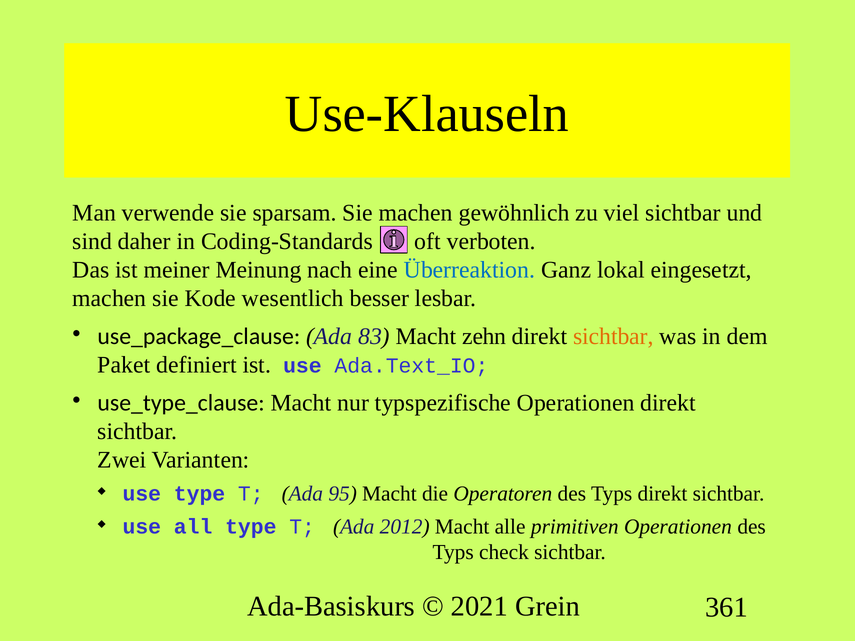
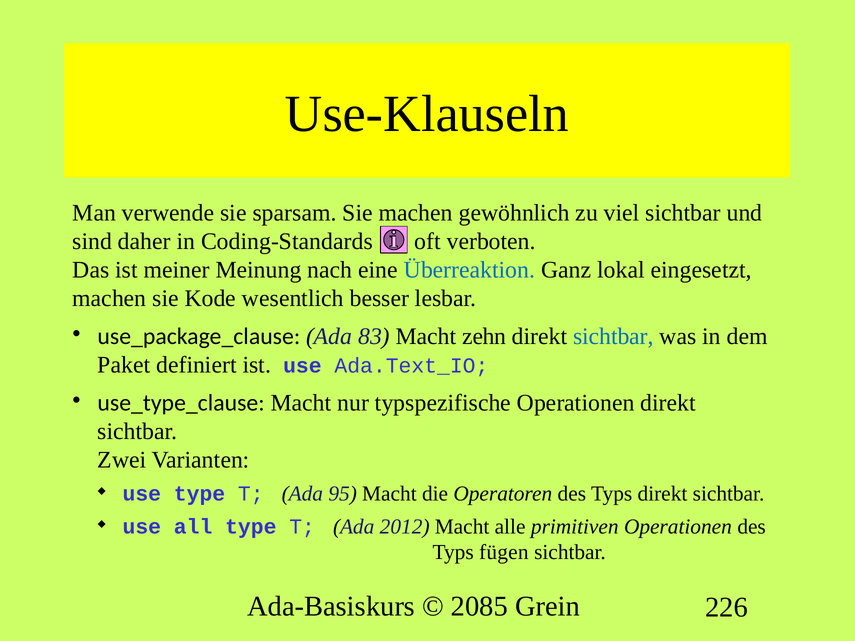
sichtbar colour: orange -> blue (613, 337)
check: check -> fügen (504, 553)
2021: 2021 -> 2085 (479, 607)
361: 361 -> 226 (727, 608)
